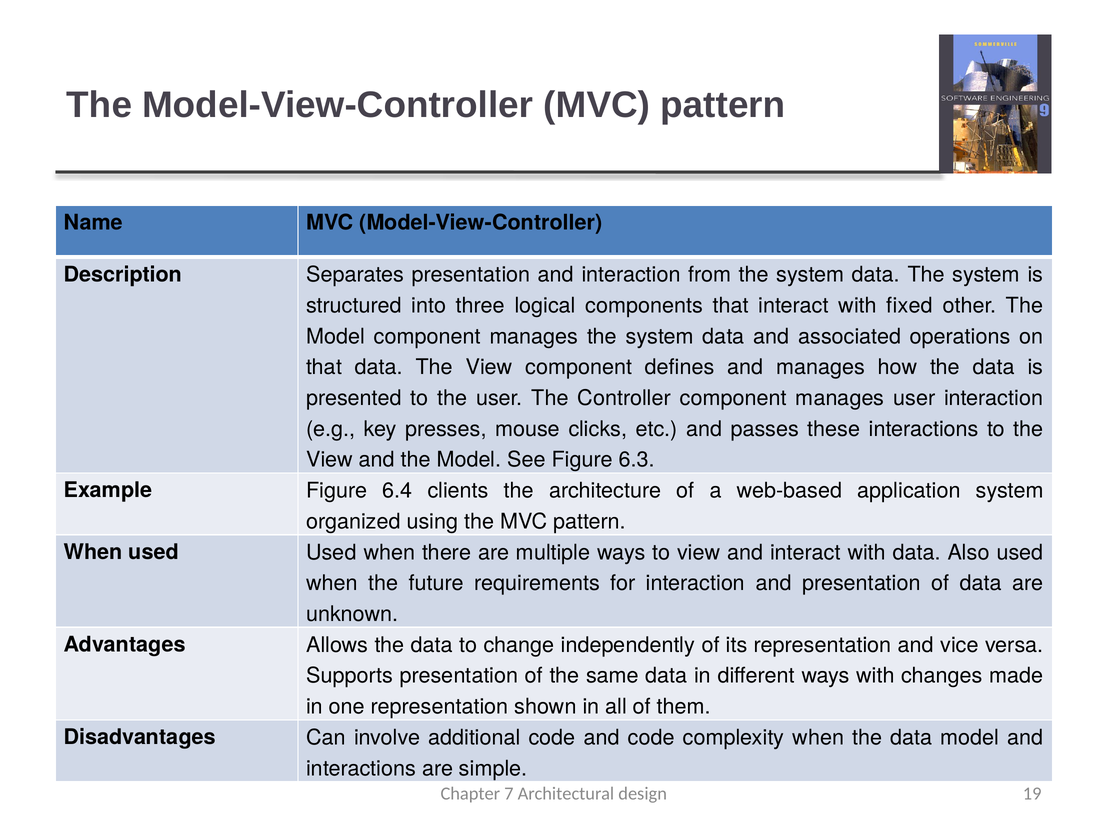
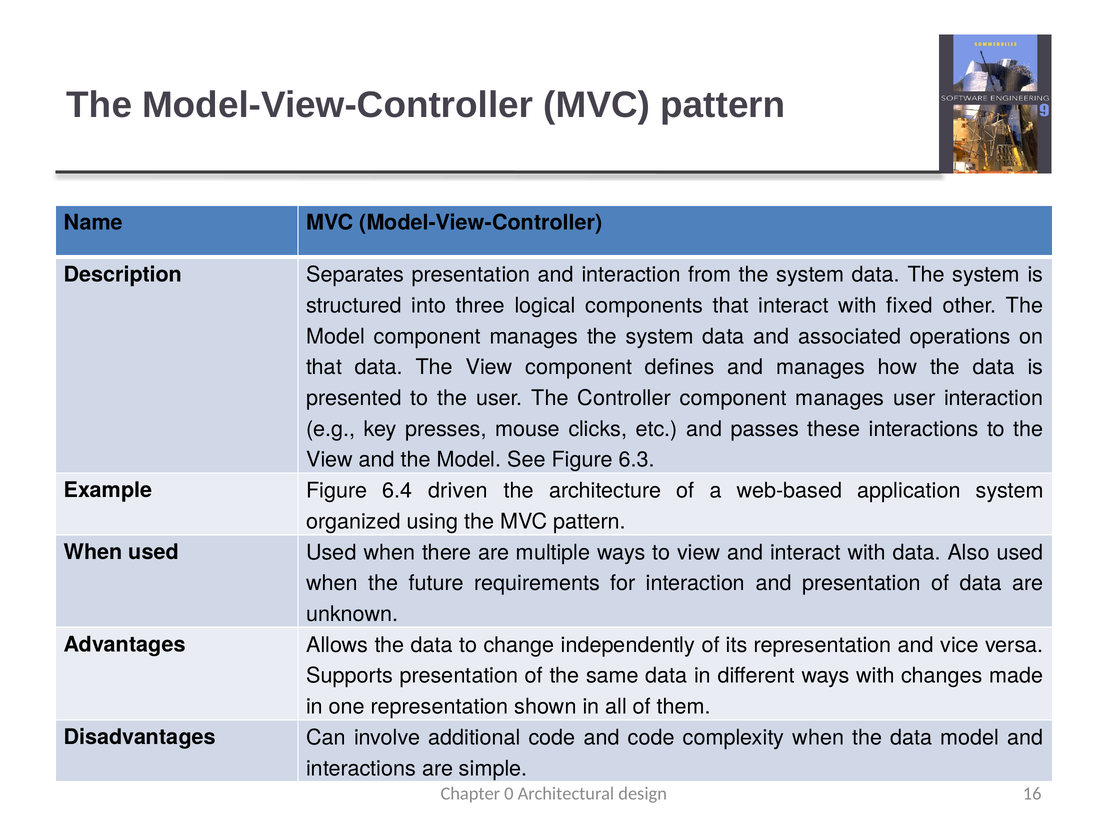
clients: clients -> driven (458, 491)
7: 7 -> 0 (509, 793)
19: 19 -> 16 (1032, 793)
